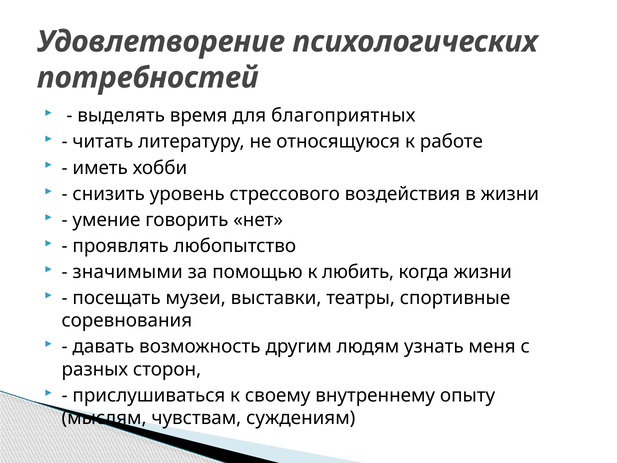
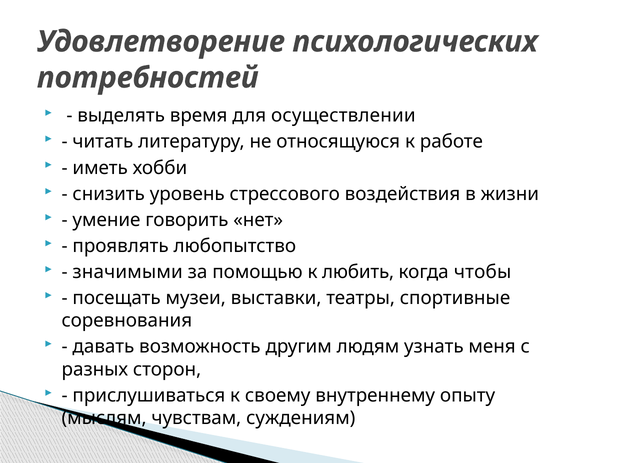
благоприятных: благоприятных -> осуществлении (343, 116)
когда жизни: жизни -> чтобы (483, 272)
